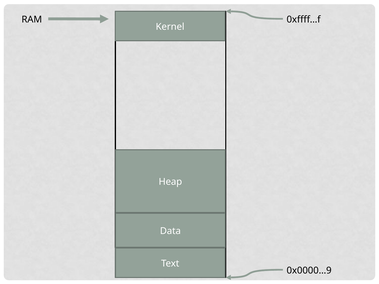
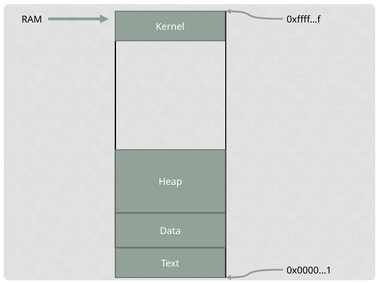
0x0000…9: 0x0000…9 -> 0x0000…1 (309, 271)
